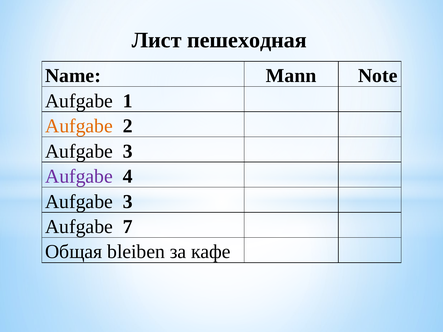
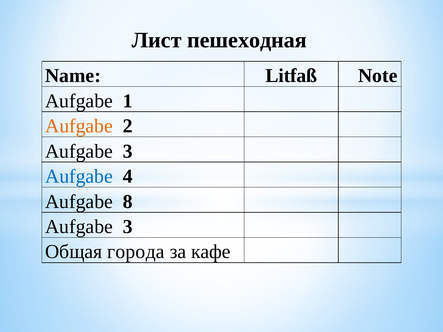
Mann: Mann -> Litfaß (291, 76)
Aufgabe colour: purple -> blue (79, 176)
3: 3 -> 8 (128, 202)
7: 7 -> 3 (128, 227)
bleiben: bleiben -> города (136, 252)
